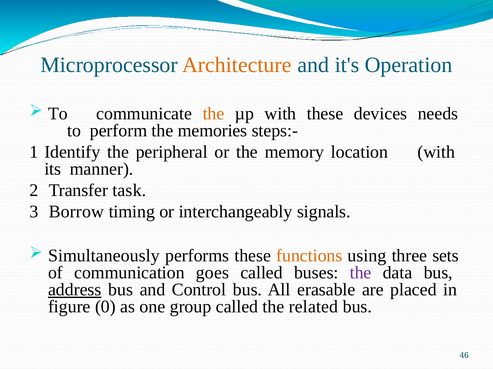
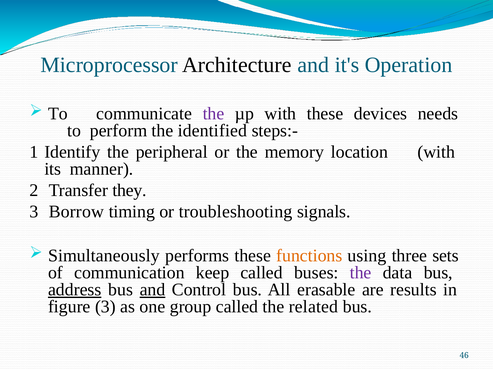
Architecture colour: orange -> black (237, 65)
the colour: orange -> purple (214, 114)
memories: memories -> identified (212, 131)
task: task -> they (130, 191)
interchangeably: interchangeably -> troubleshooting (235, 212)
goes: goes -> keep (213, 273)
and underline: none -> present (152, 290)
placed: placed -> results (413, 290)
figure 0: 0 -> 3 (105, 307)
